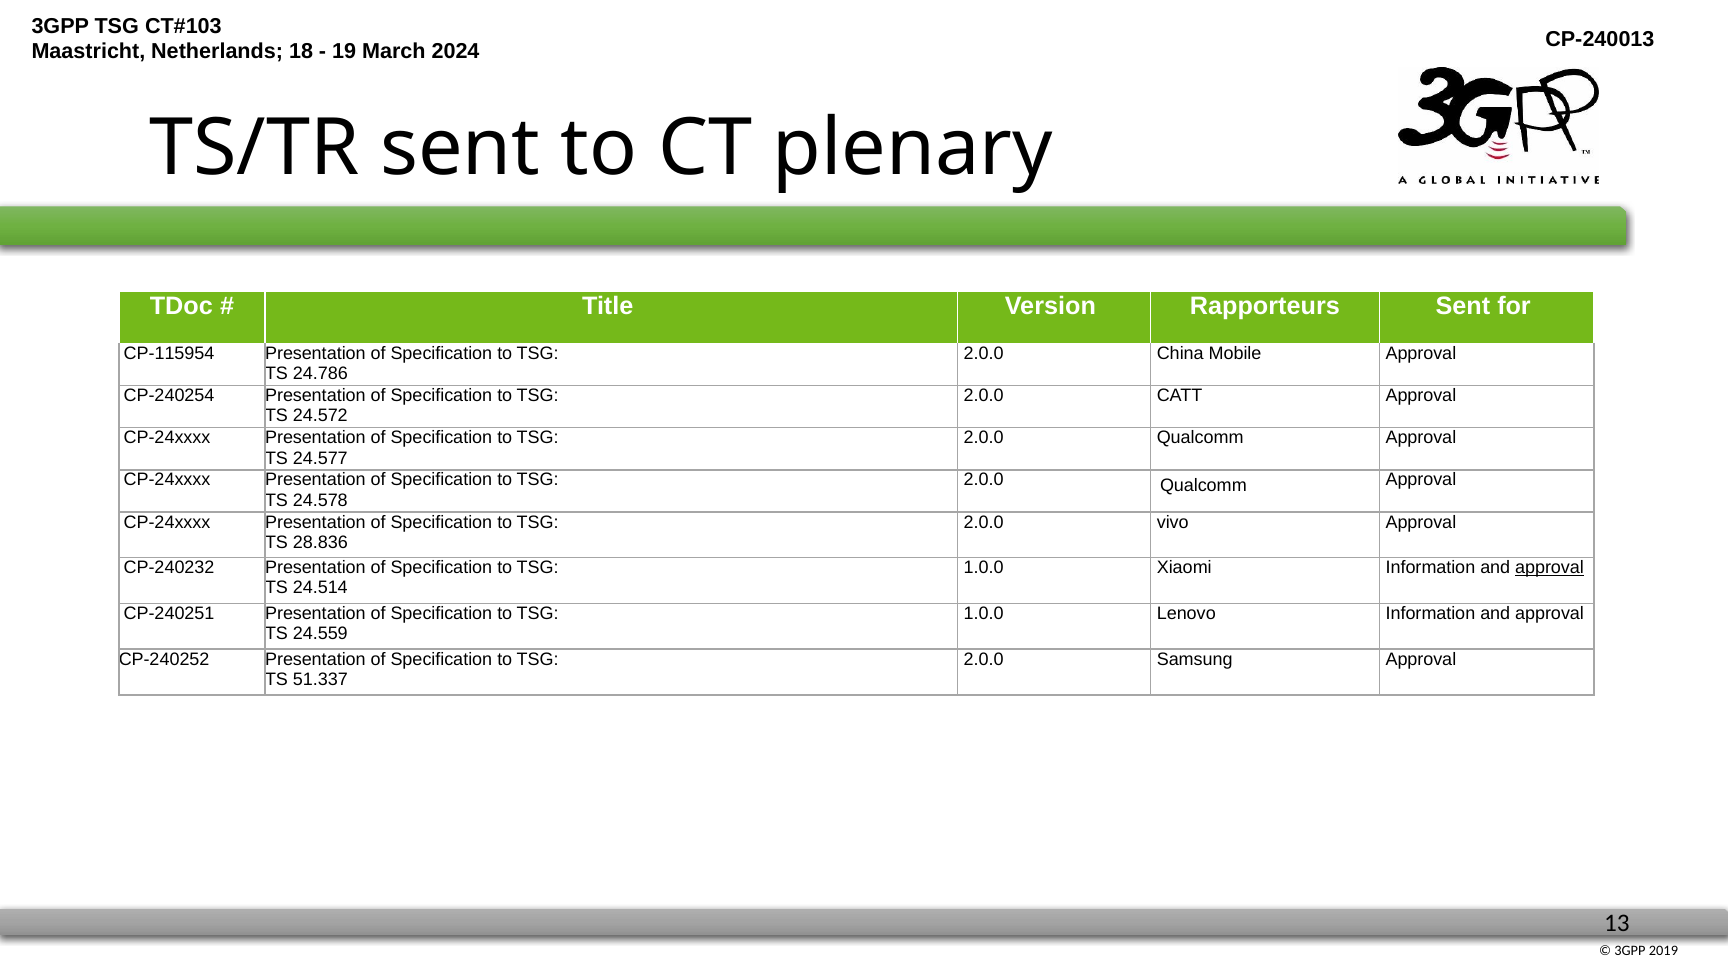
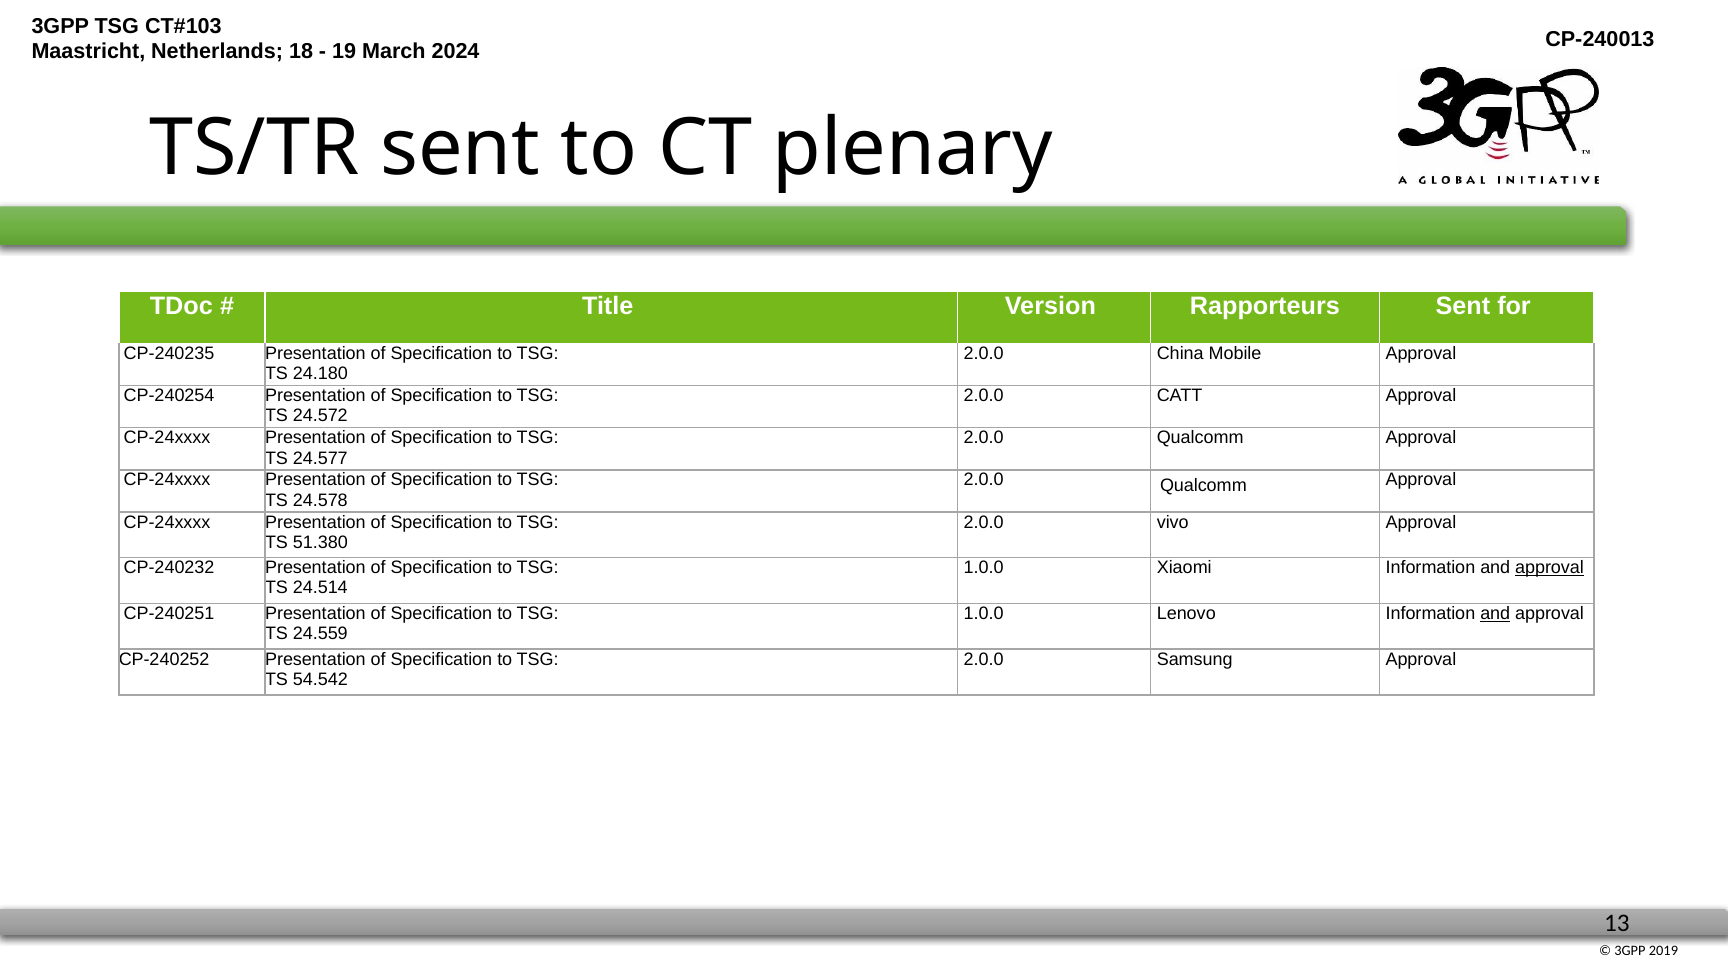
CP-115954: CP-115954 -> CP-240235 (169, 354)
24.786: 24.786 -> 24.180 (320, 374)
28.836: 28.836 -> 51.380 (320, 542)
and underline: none -> present (1495, 614)
51.337: 51.337 -> 54.542 (320, 679)
